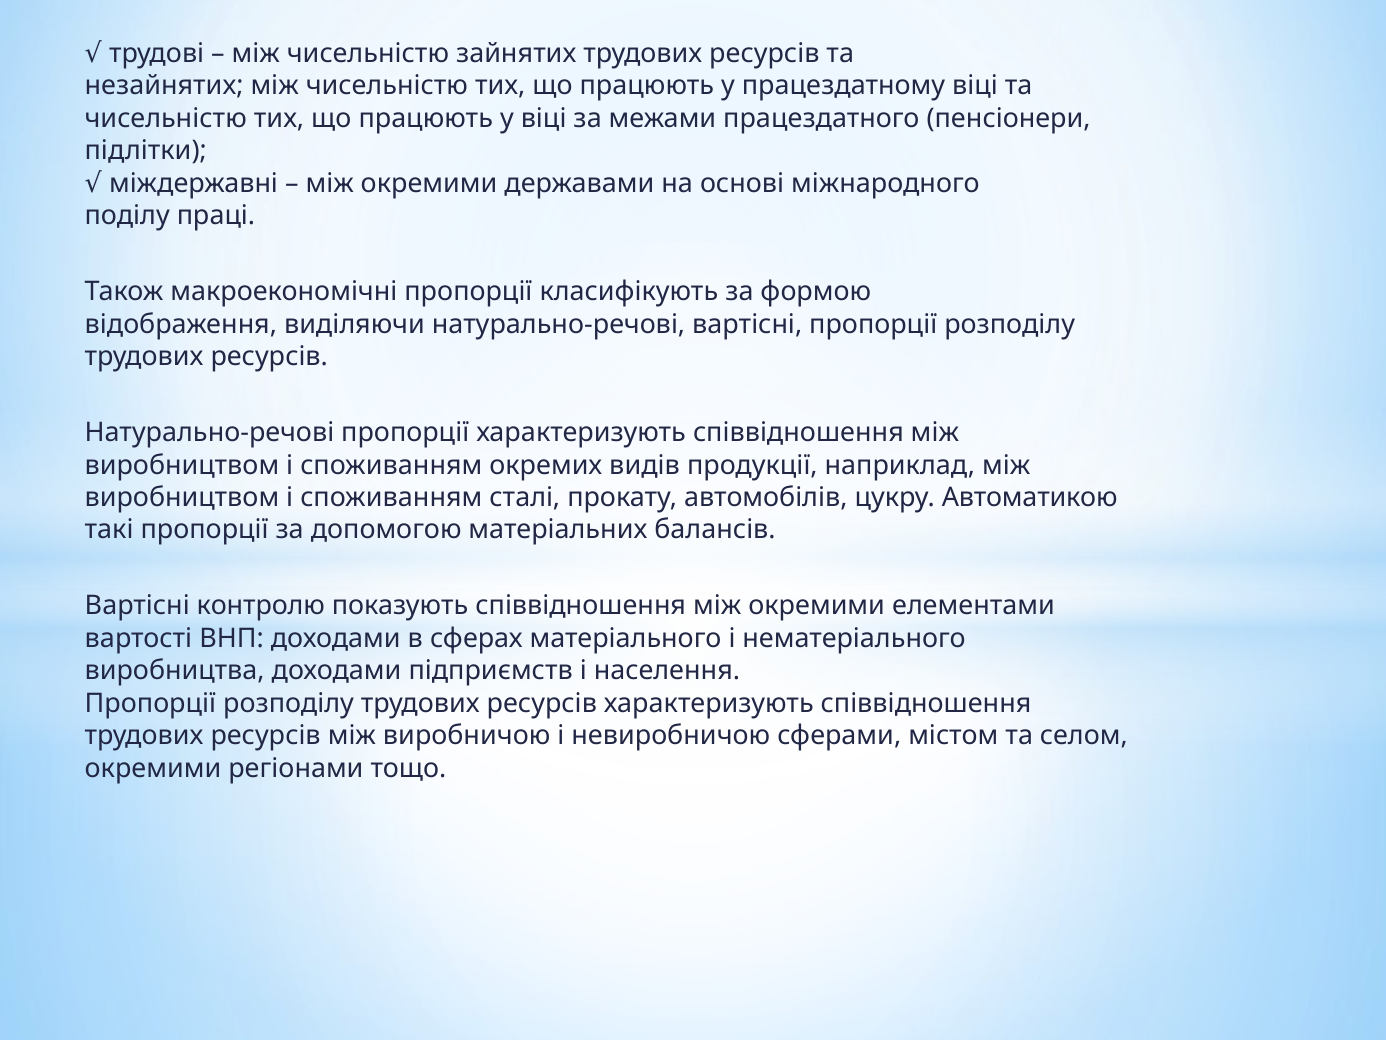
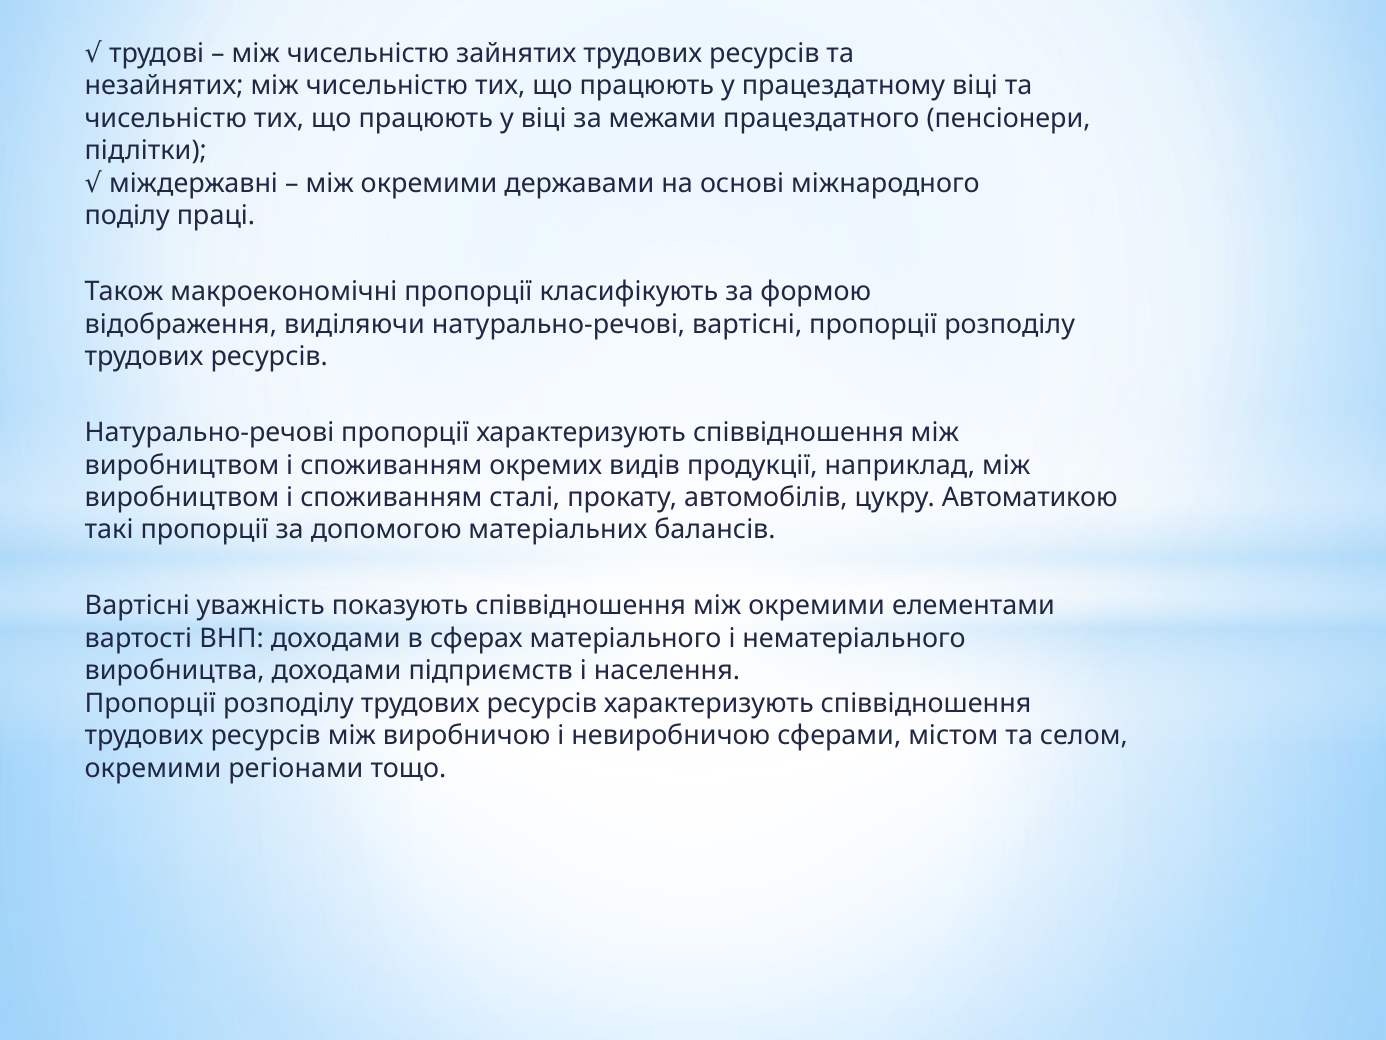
контролю: контролю -> уважність (261, 606)
